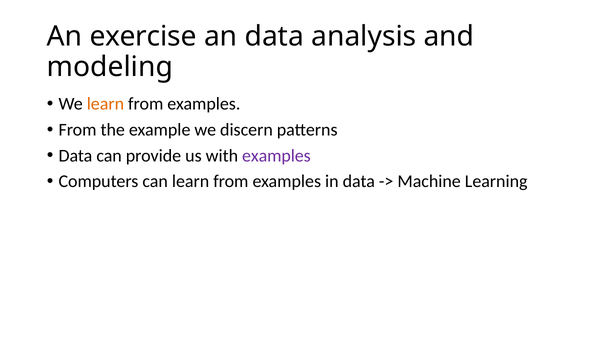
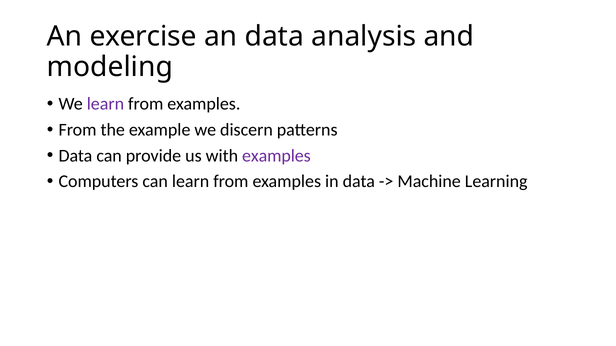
learn colour: orange -> purple (105, 104)
